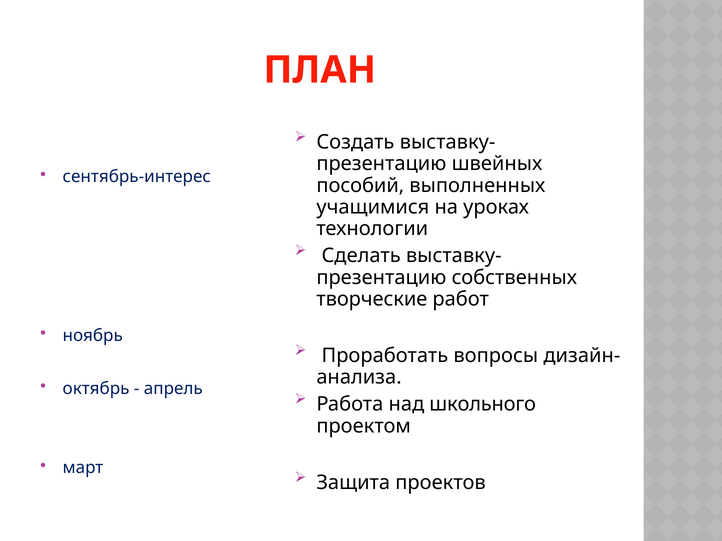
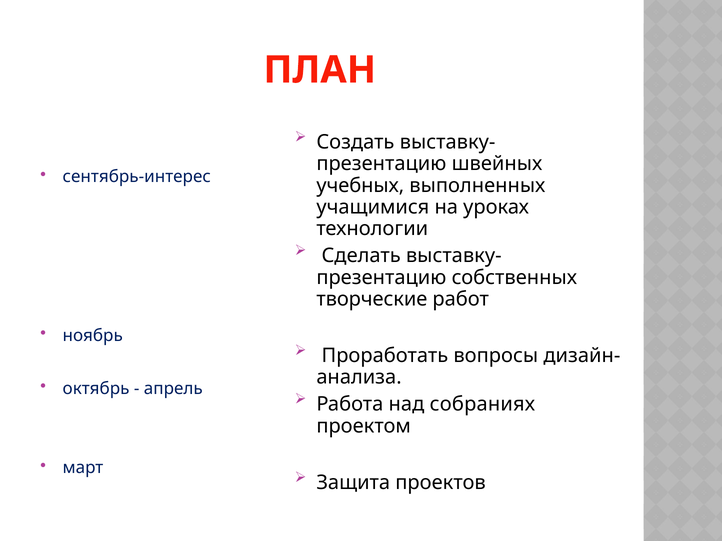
пособий: пособий -> учебных (360, 186)
школьного: школьного -> собраниях (482, 405)
